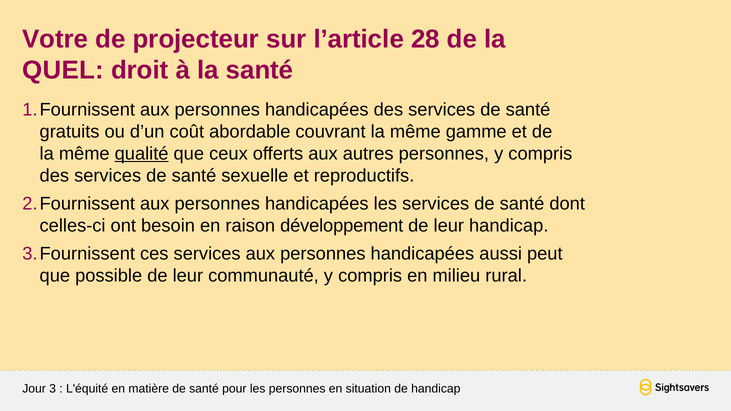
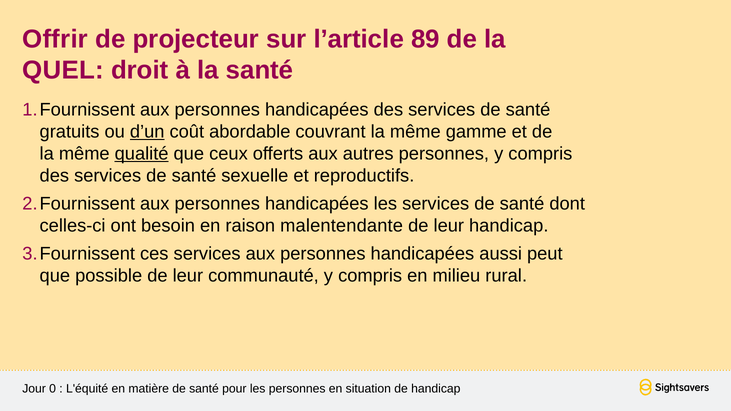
Votre: Votre -> Offrir (55, 39)
28: 28 -> 89 (425, 39)
d’un underline: none -> present (147, 132)
développement: développement -> malentendante (342, 226)
3: 3 -> 0 (53, 389)
